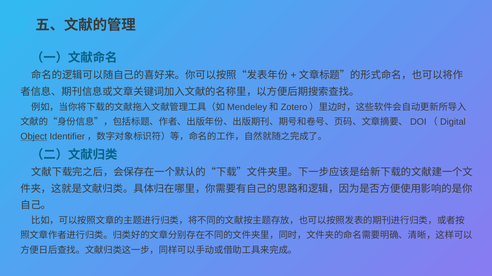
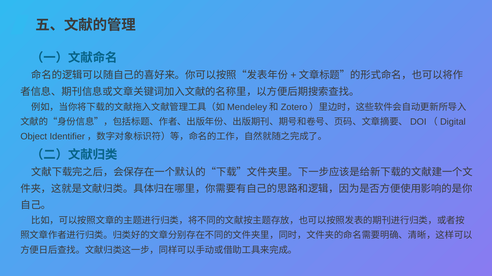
Object underline: present -> none (34, 137)
